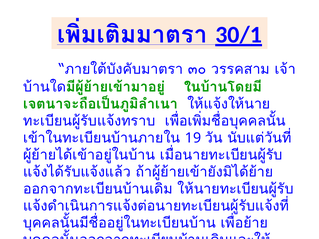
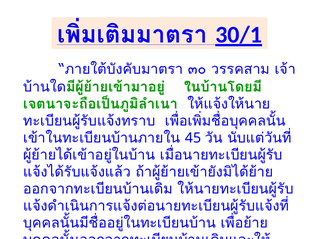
19: 19 -> 45 (193, 138)
